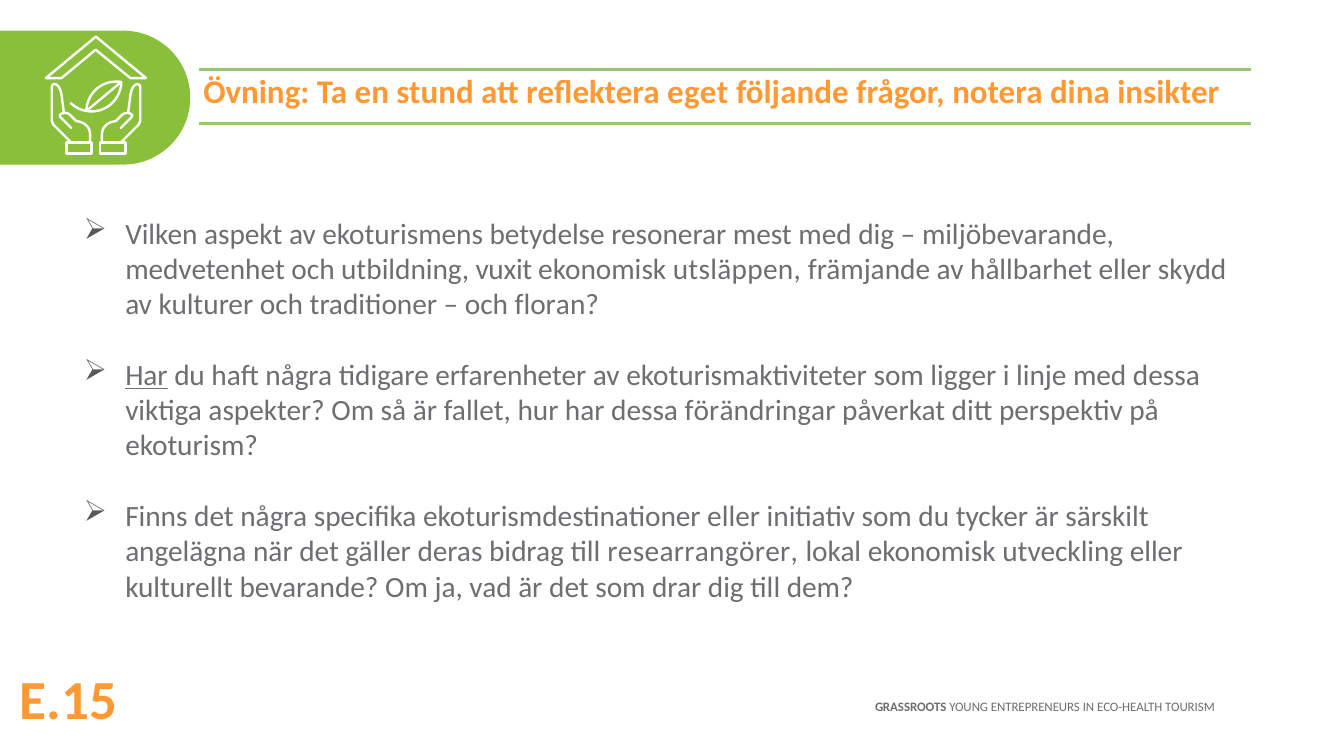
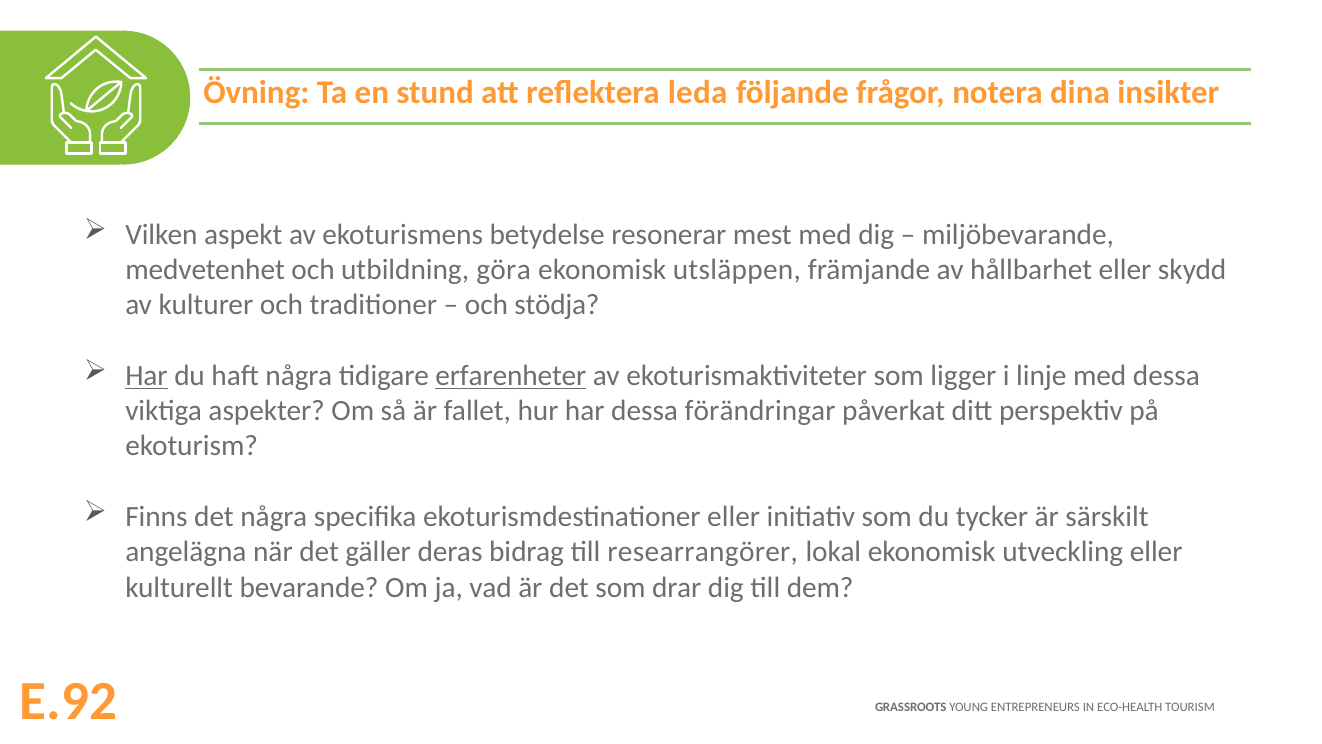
eget: eget -> leda (698, 92)
vuxit: vuxit -> göra (504, 270)
floran: floran -> stödja (557, 305)
erfarenheter underline: none -> present (511, 376)
E.15: E.15 -> E.92 (69, 701)
